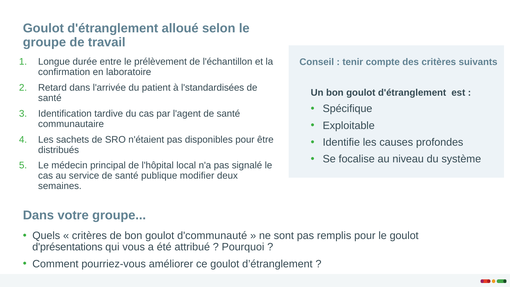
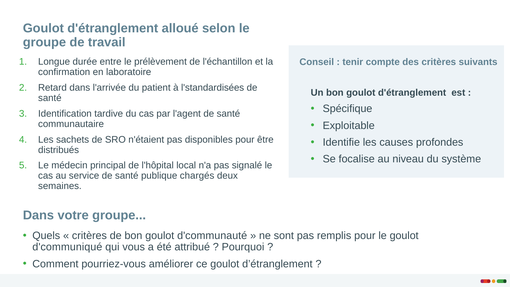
modifier: modifier -> chargés (197, 176)
d'présentations: d'présentations -> d'communiqué (67, 247)
